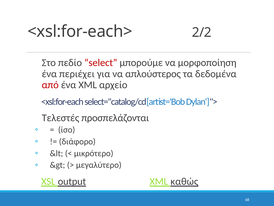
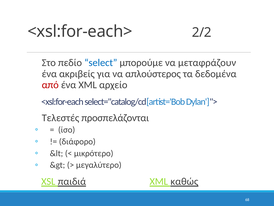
select colour: red -> blue (101, 63)
μορφοποίηση: μορφοποίηση -> μεταφράζουν (207, 63)
περιέχει: περιέχει -> ακριβείς (77, 74)
output: output -> παιδιά (72, 181)
